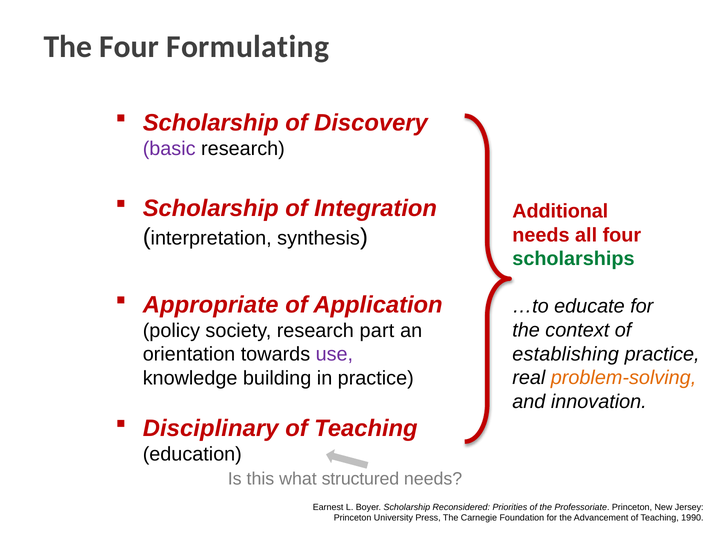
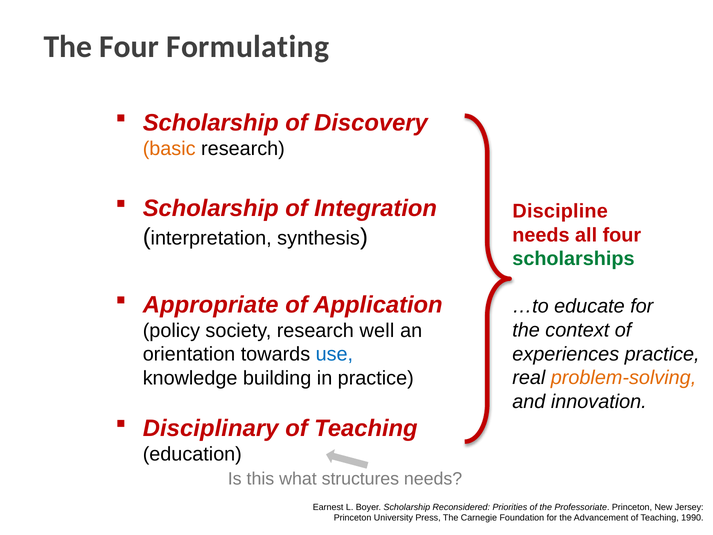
basic colour: purple -> orange (169, 149)
Additional: Additional -> Discipline (560, 211)
part: part -> well (377, 331)
establishing: establishing -> experiences (566, 354)
use colour: purple -> blue (334, 354)
structured: structured -> structures (360, 479)
